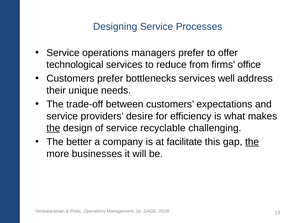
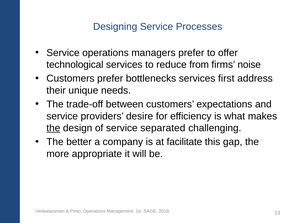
office: office -> noise (249, 65)
well: well -> first (226, 79)
recyclable: recyclable -> separated (163, 128)
the underline: present -> none (252, 142)
businesses: businesses -> appropriate (97, 154)
